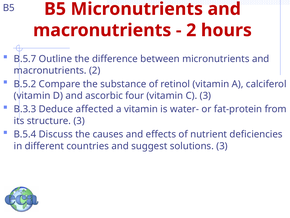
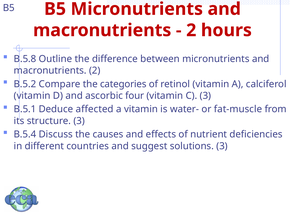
B.5.7: B.5.7 -> B.5.8 (25, 59)
substance: substance -> categories (123, 84)
B.3.3: B.3.3 -> B.5.1 (25, 109)
fat-protein: fat-protein -> fat-muscle (238, 109)
